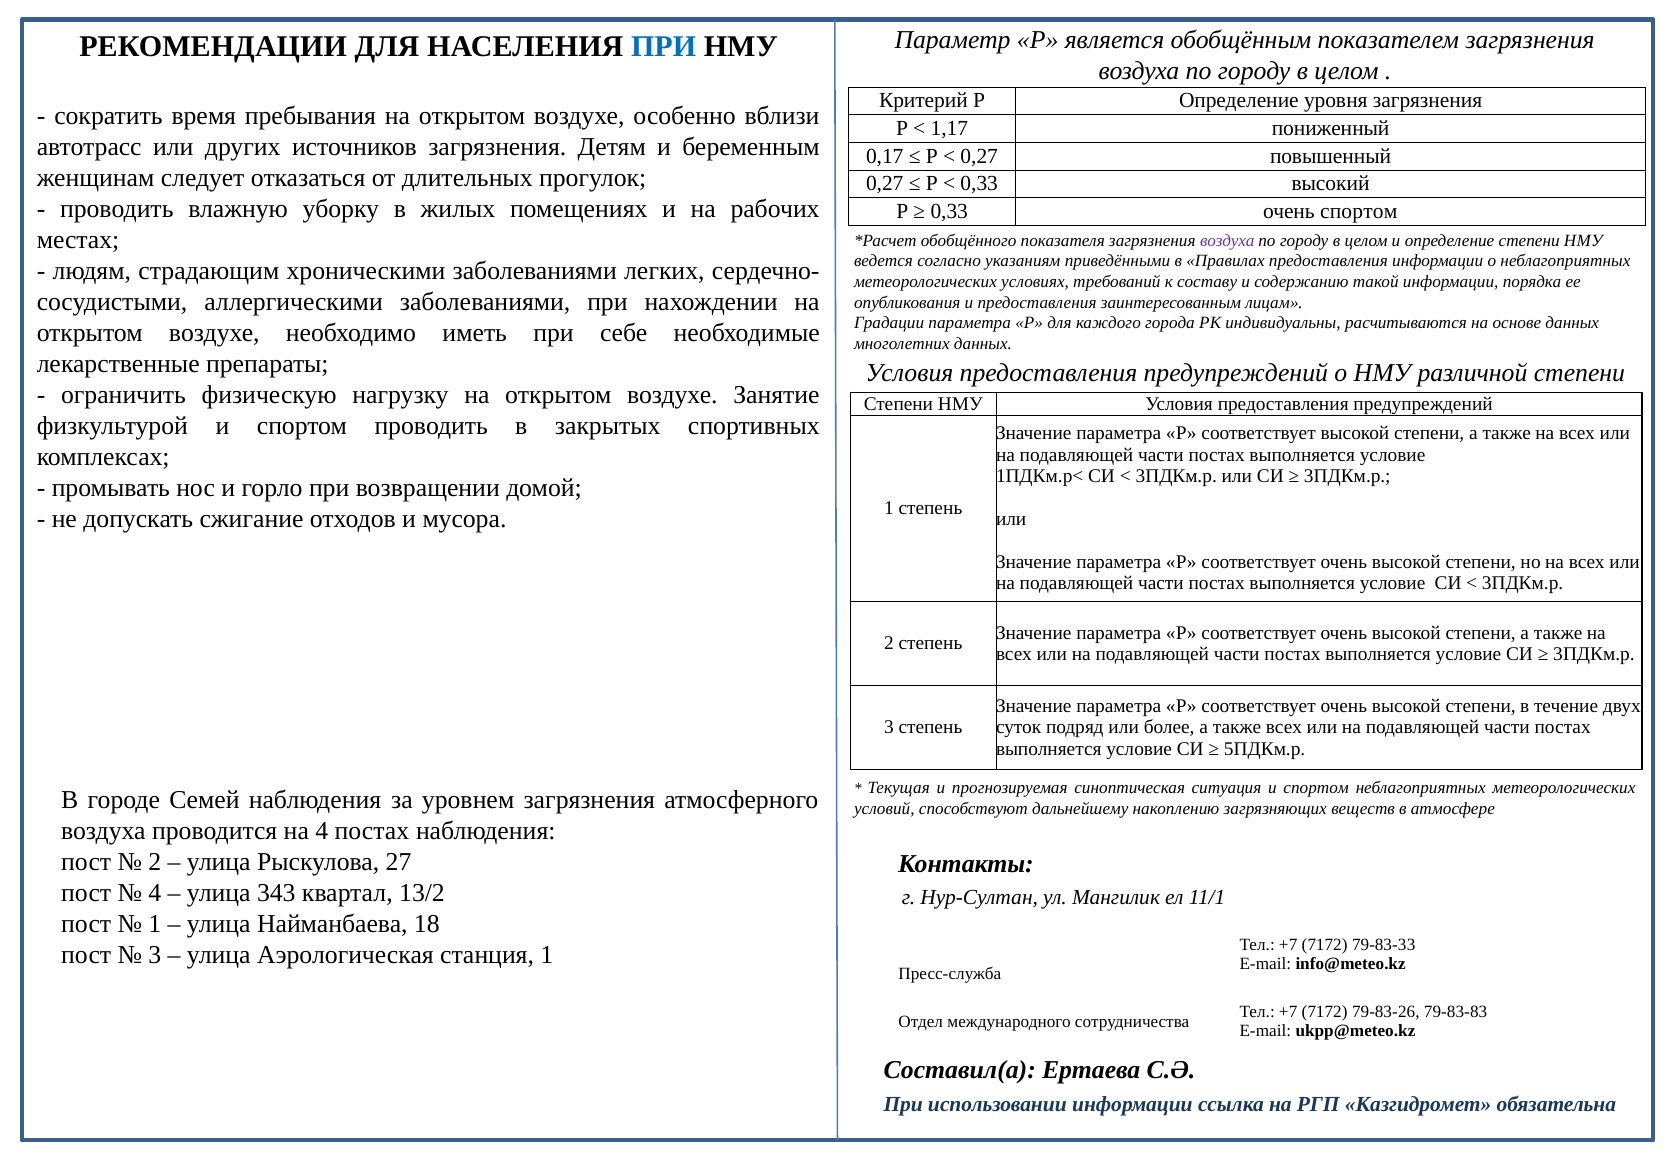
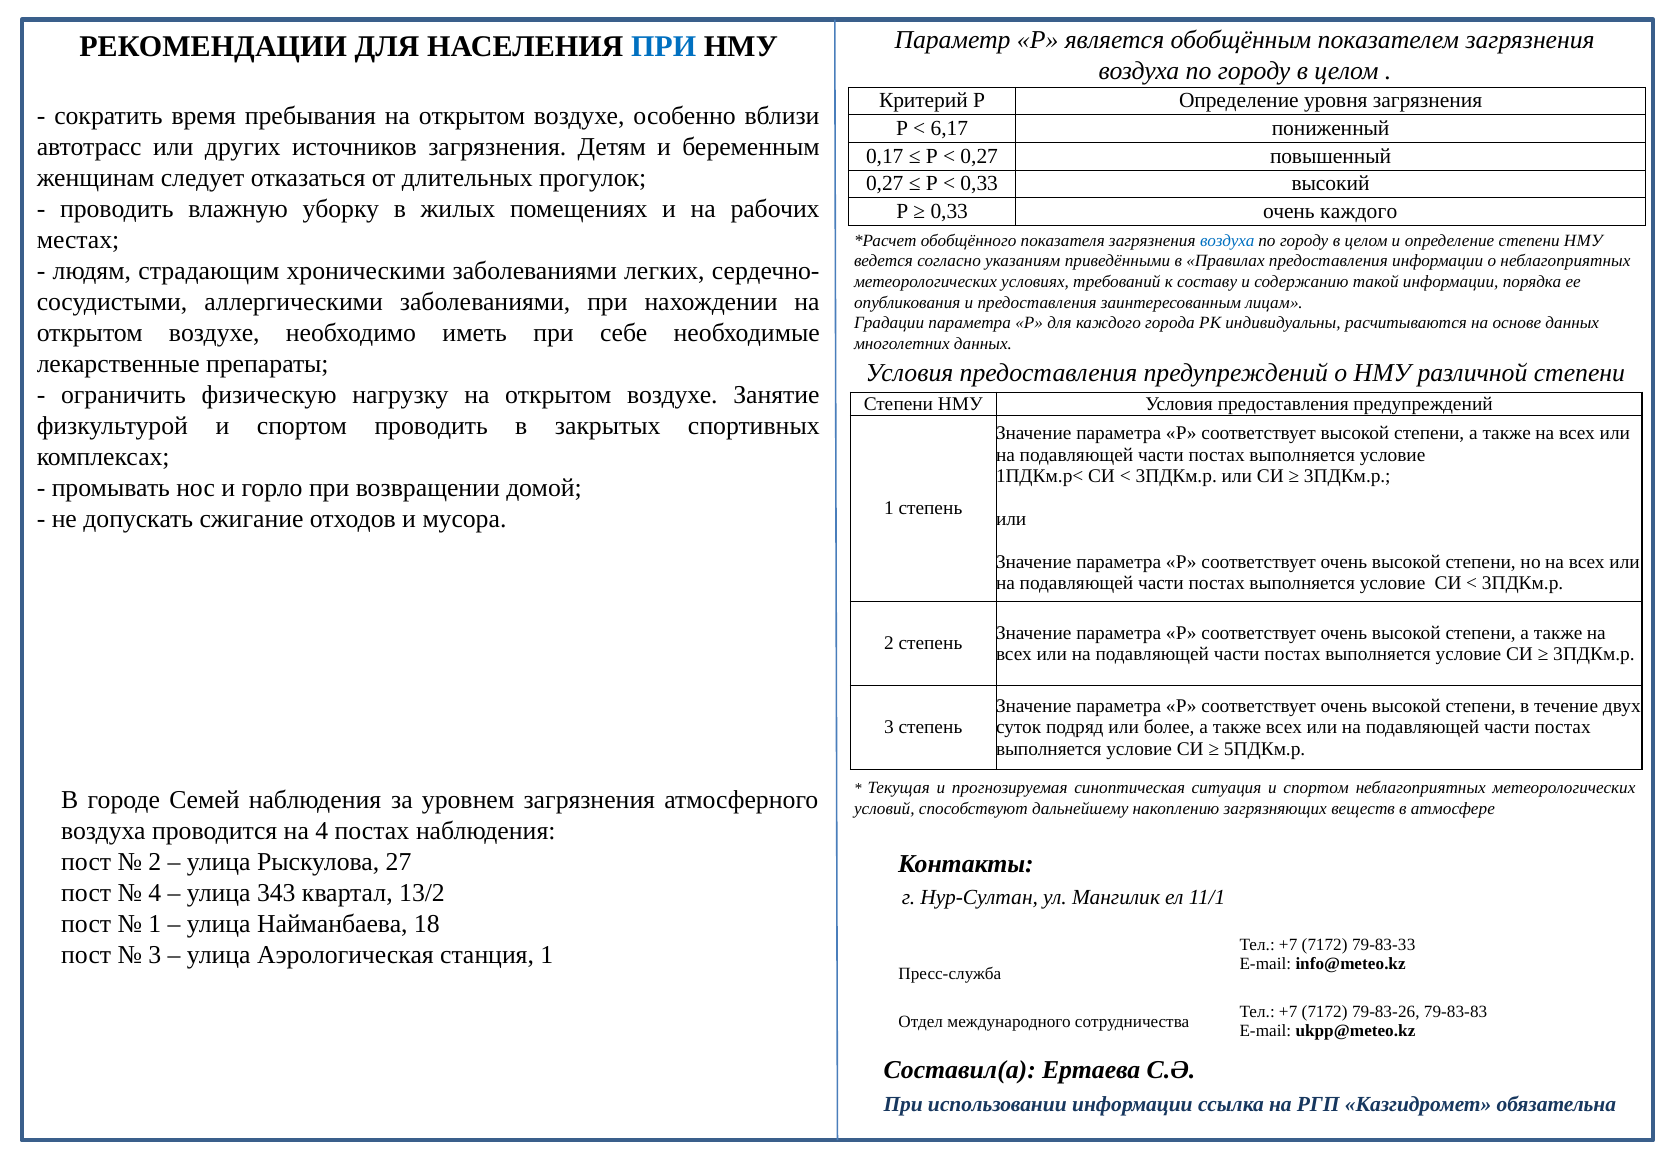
1,17: 1,17 -> 6,17 (949, 128)
очень спортом: спортом -> каждого (1359, 211)
воздуха colour: purple -> blue (1227, 241)
